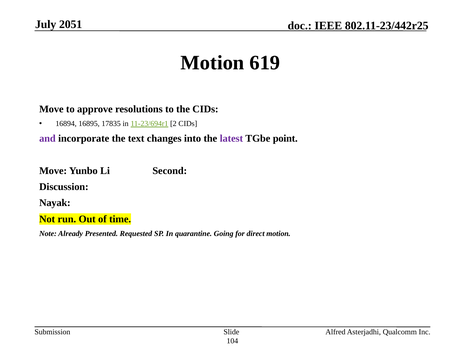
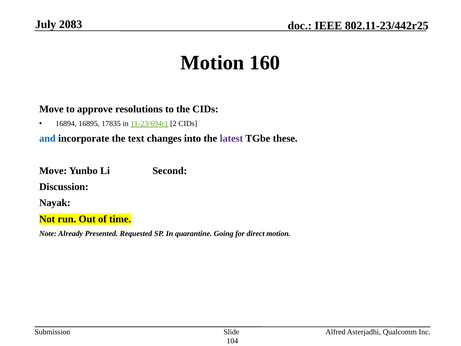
2051: 2051 -> 2083 (71, 24)
619: 619 -> 160 (265, 63)
and colour: purple -> blue (47, 138)
point: point -> these (285, 138)
